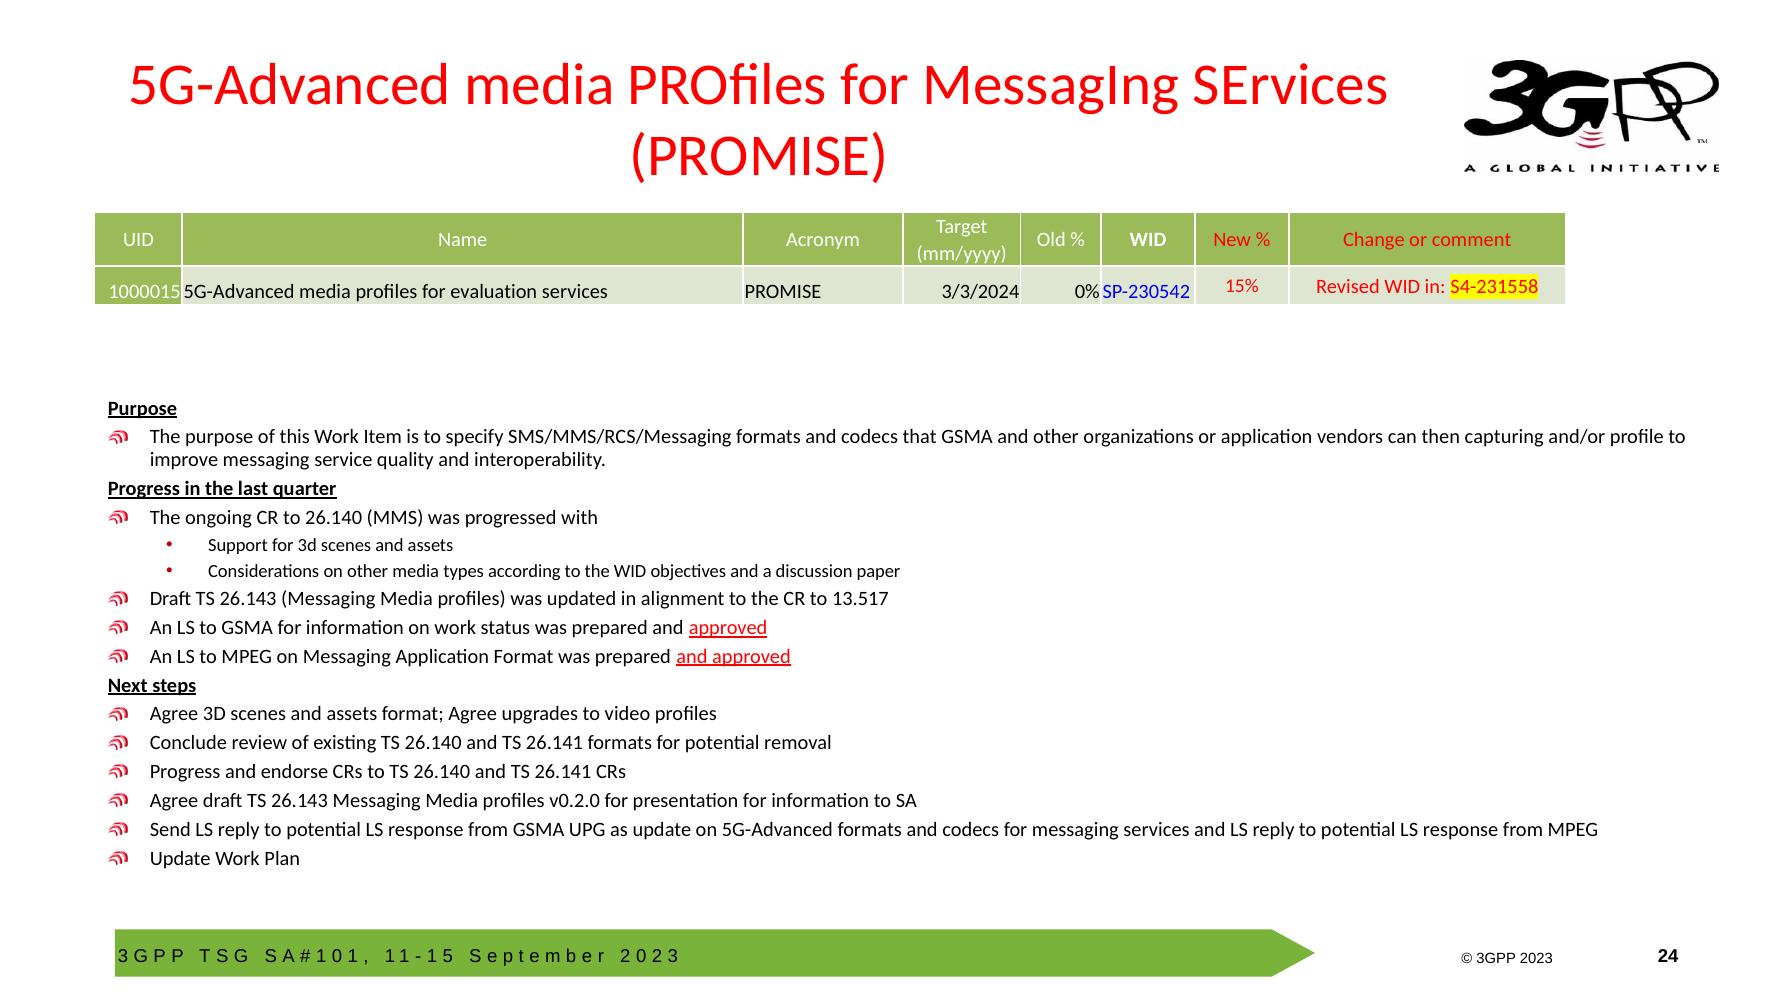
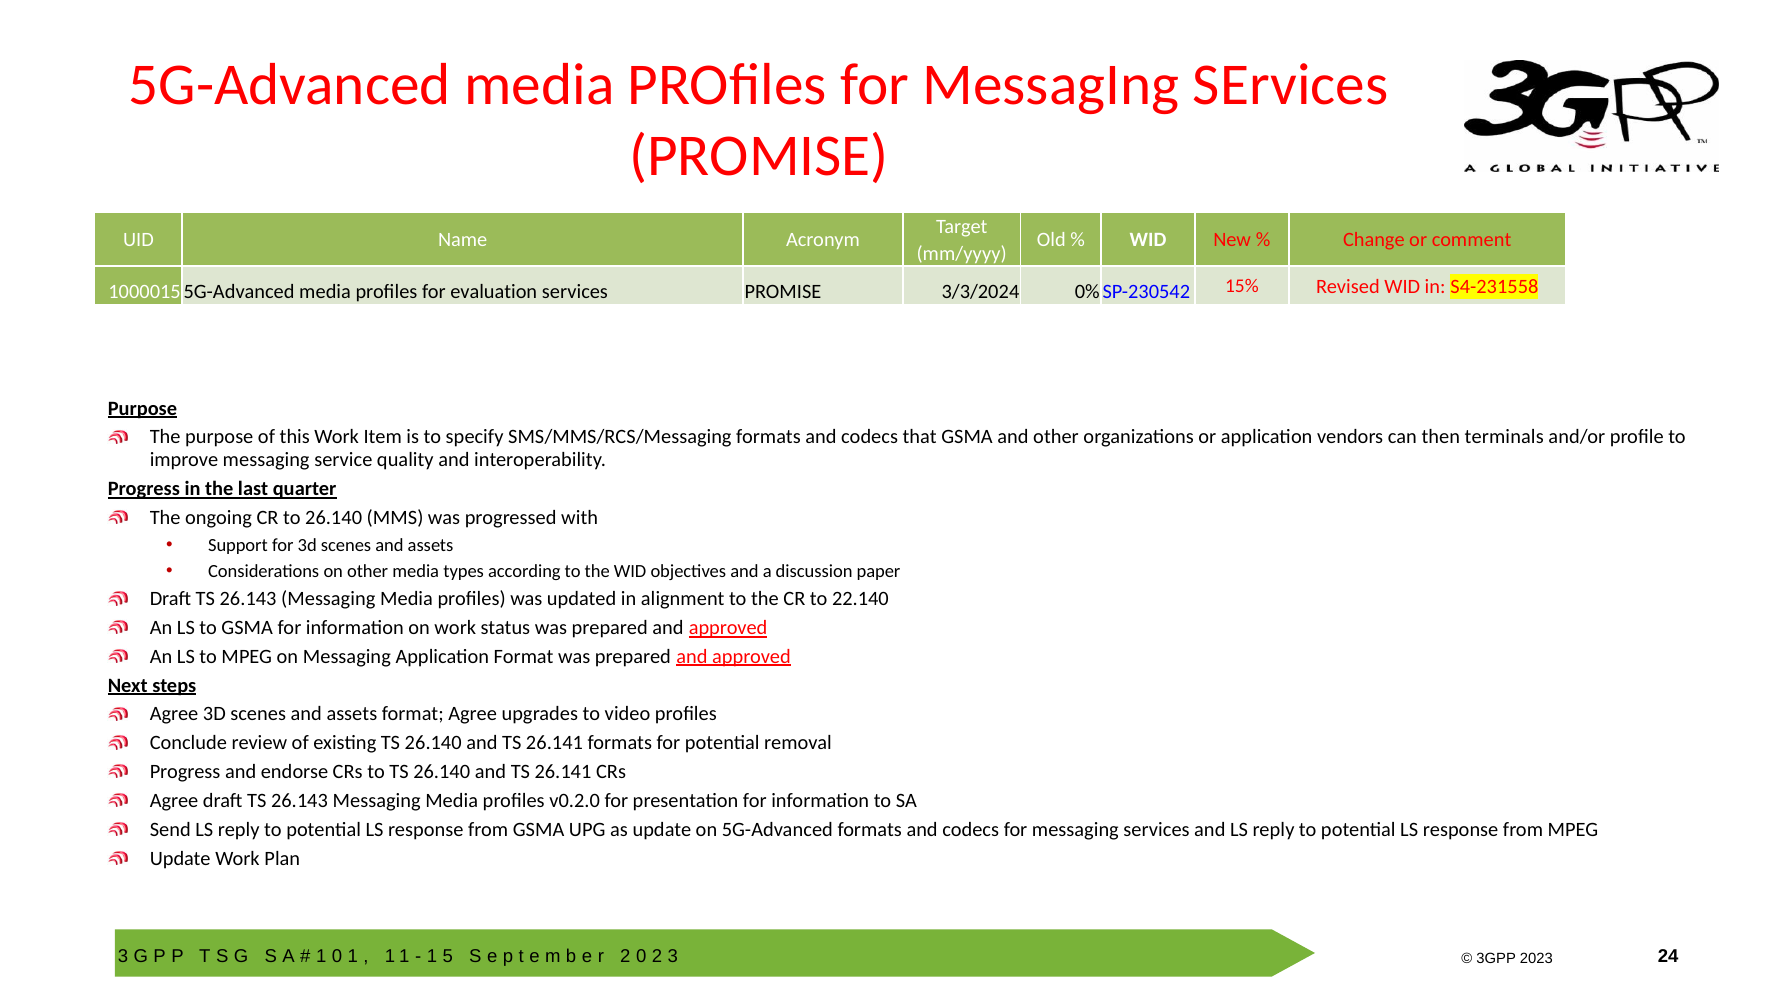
capturing: capturing -> terminals (1504, 438)
13.517: 13.517 -> 22.140 (860, 599)
